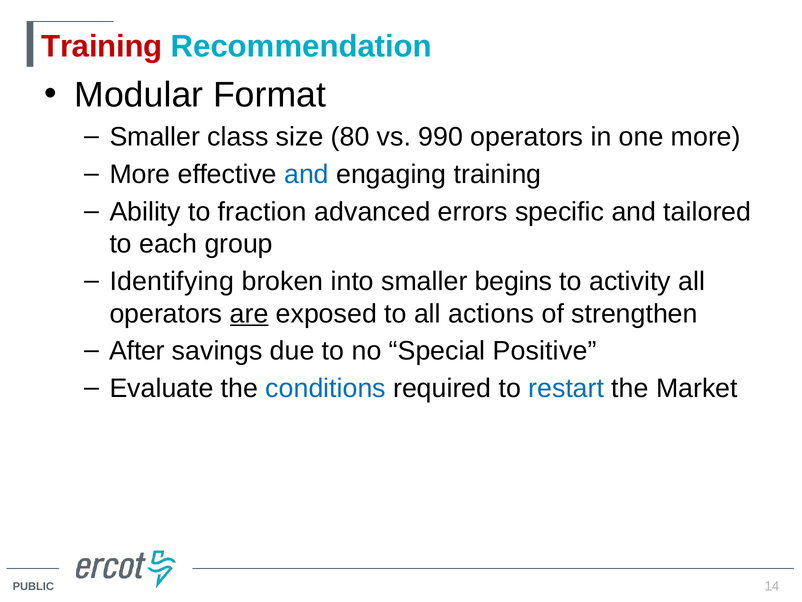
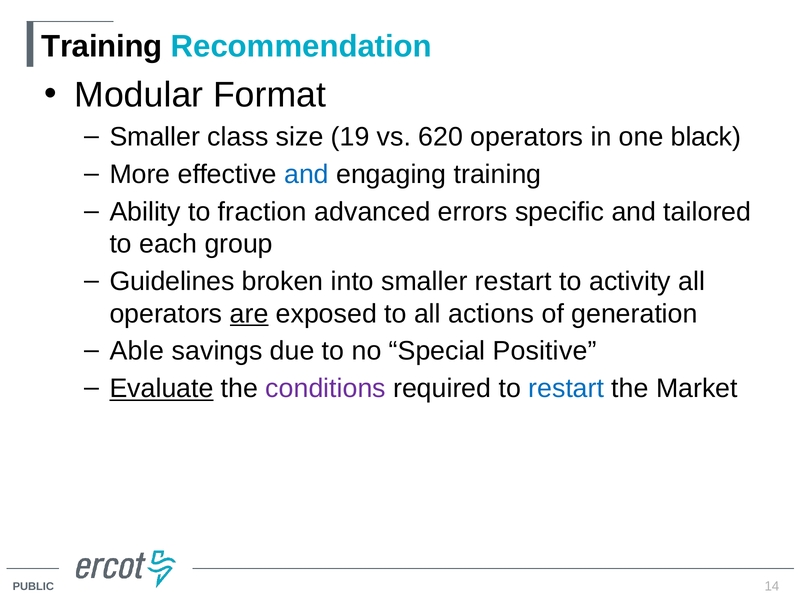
Training colour: red -> black (102, 46)
80: 80 -> 19 (350, 137)
990: 990 -> 620 (441, 137)
one more: more -> black (706, 137)
Identifying: Identifying -> Guidelines (172, 281)
smaller begins: begins -> restart (513, 281)
strengthen: strengthen -> generation (635, 313)
After: After -> Able (137, 351)
Evaluate underline: none -> present (162, 388)
conditions colour: blue -> purple (326, 388)
